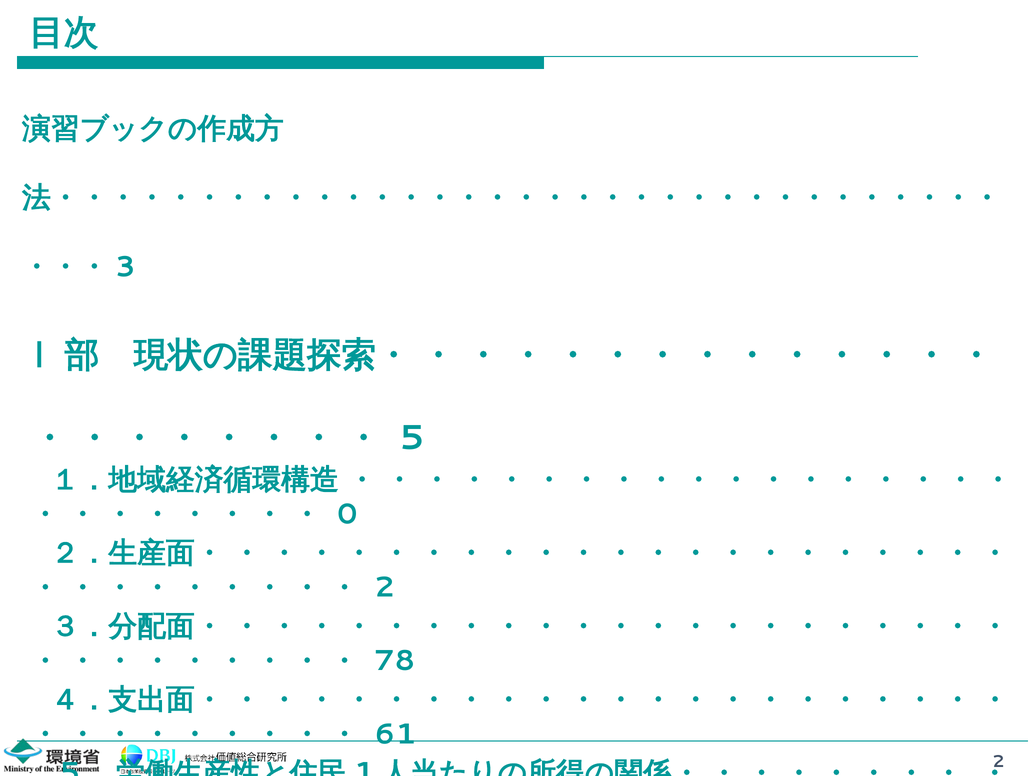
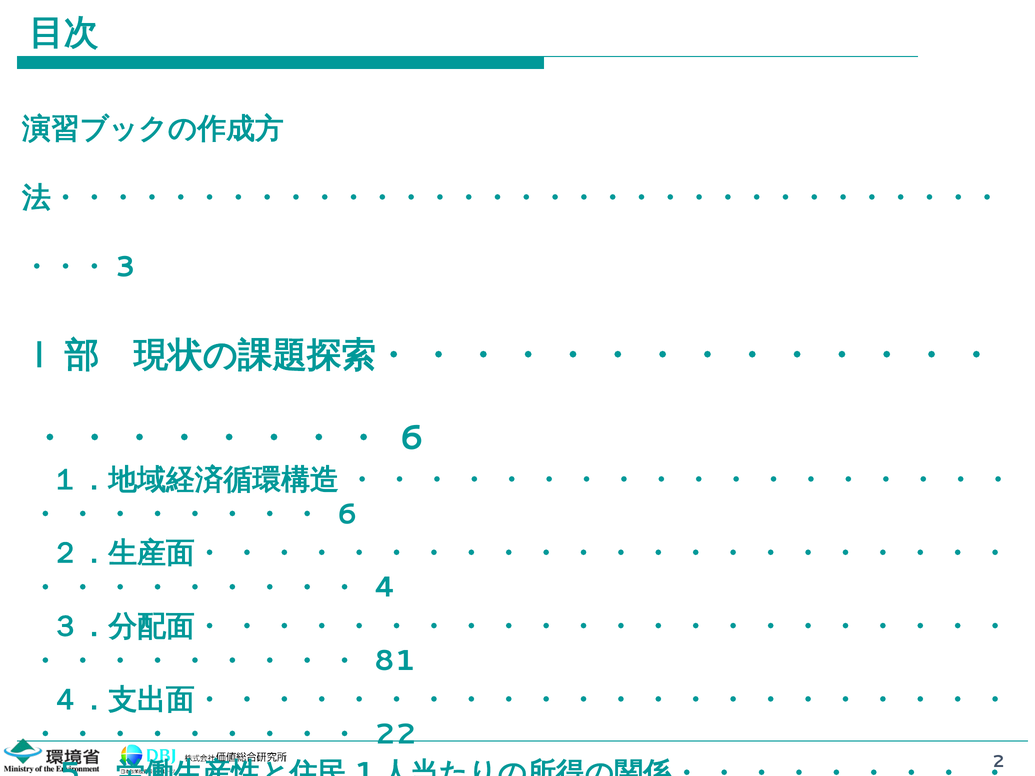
5: 5 -> 6 (412, 438)
0: 0 -> 6 (347, 514)
2: 2 -> 4 (385, 588)
78: 78 -> 81 (395, 661)
61: 61 -> 22 (395, 734)
